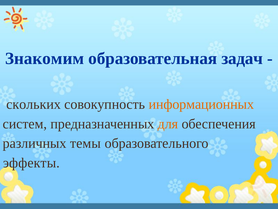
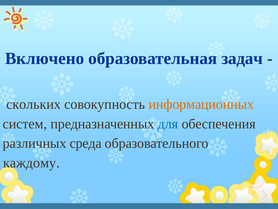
Знакомим: Знакомим -> Включено (45, 58)
для colour: orange -> blue (168, 124)
темы: темы -> среда (86, 143)
эффекты: эффекты -> каждому (31, 162)
